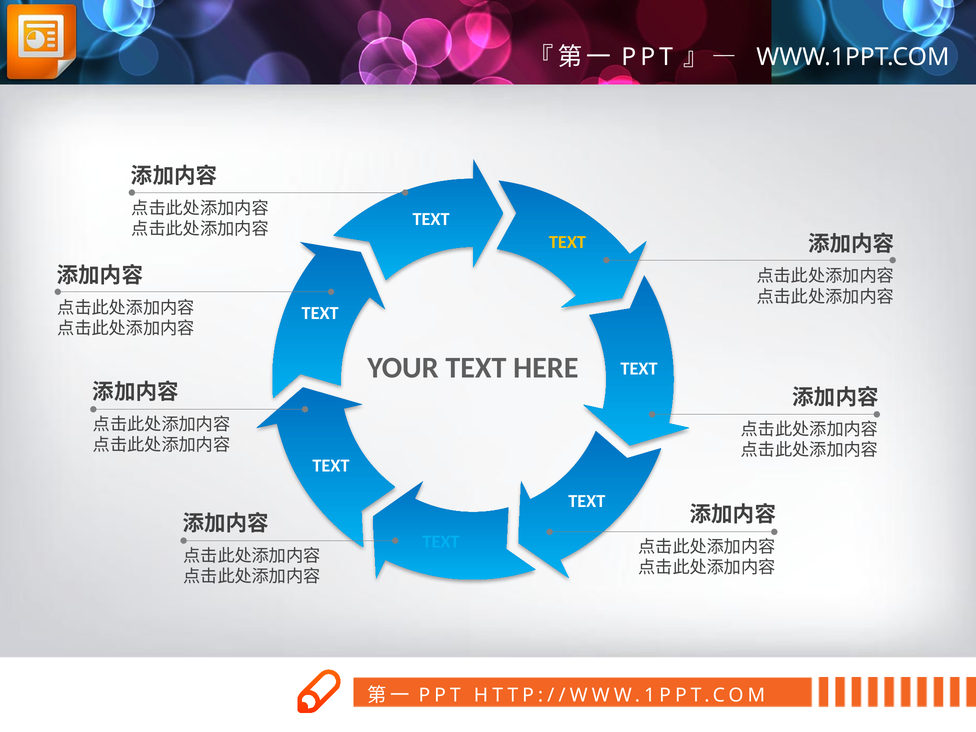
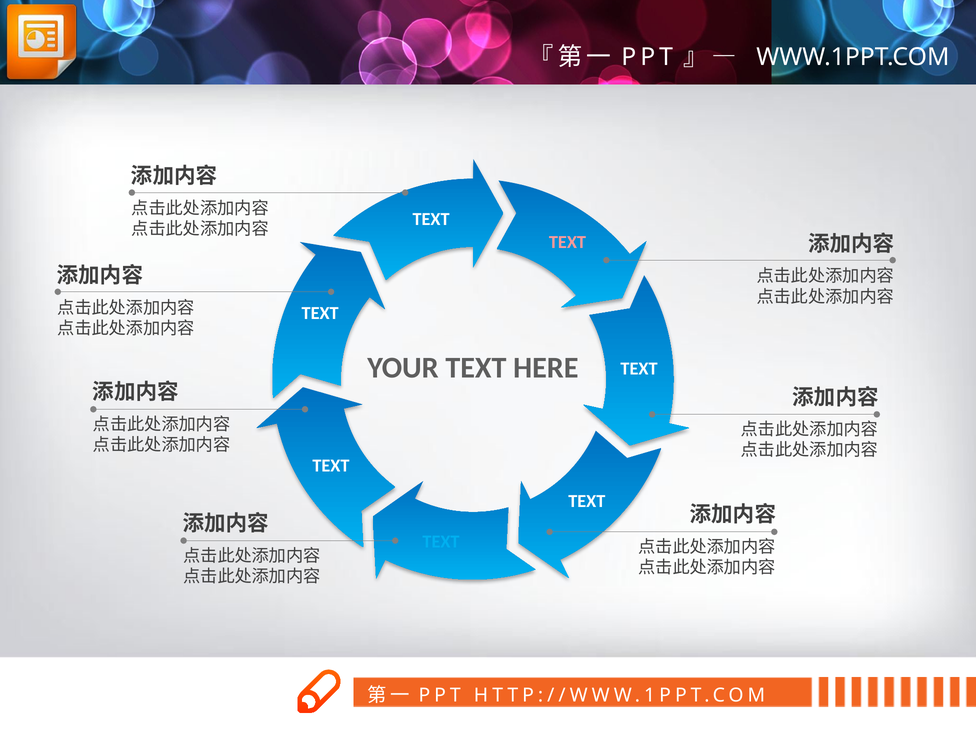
TEXT colour: yellow -> pink (567, 242)
